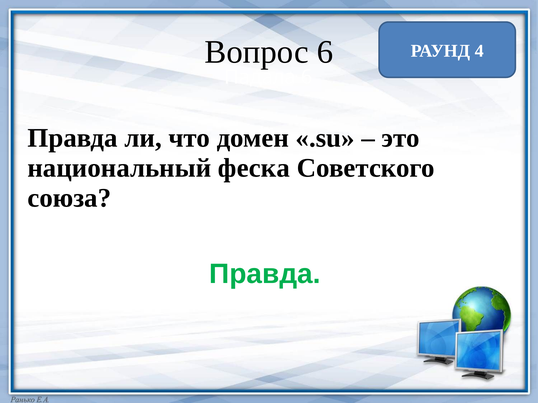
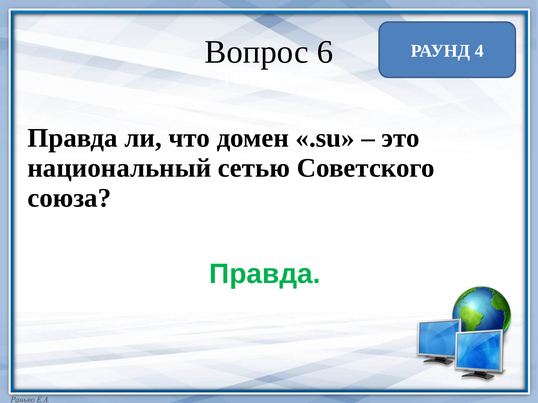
феска: феска -> сетью (254, 168)
